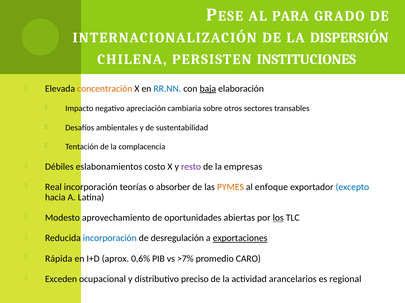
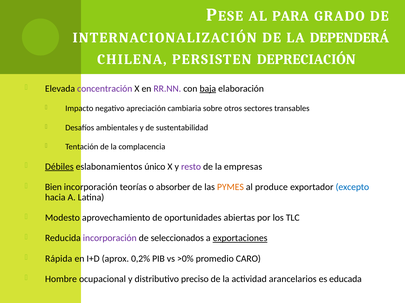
DISPERSIÓN: DISPERSIÓN -> DEPENDERÁ (349, 38)
INSTITUCIONES: INSTITUCIONES -> DEPRECIACIÓN (306, 59)
concentración colour: orange -> purple (105, 89)
RR.NN colour: blue -> purple (167, 89)
Débiles underline: none -> present (59, 167)
costo: costo -> único (155, 167)
Real: Real -> Bien (53, 187)
enfoque: enfoque -> produce (271, 187)
los underline: present -> none (278, 218)
incorporación colour: blue -> purple (110, 239)
desregulación: desregulación -> seleccionados (177, 239)
0,6%: 0,6% -> 0,2% (141, 259)
>7%: >7% -> >0% (185, 259)
Exceden: Exceden -> Hombre (61, 280)
regional: regional -> educada (345, 280)
